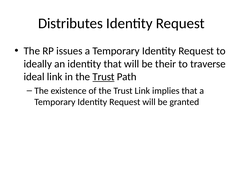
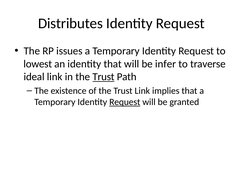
ideally: ideally -> lowest (38, 64)
their: their -> infer (166, 64)
Request underline: none -> present (125, 102)
